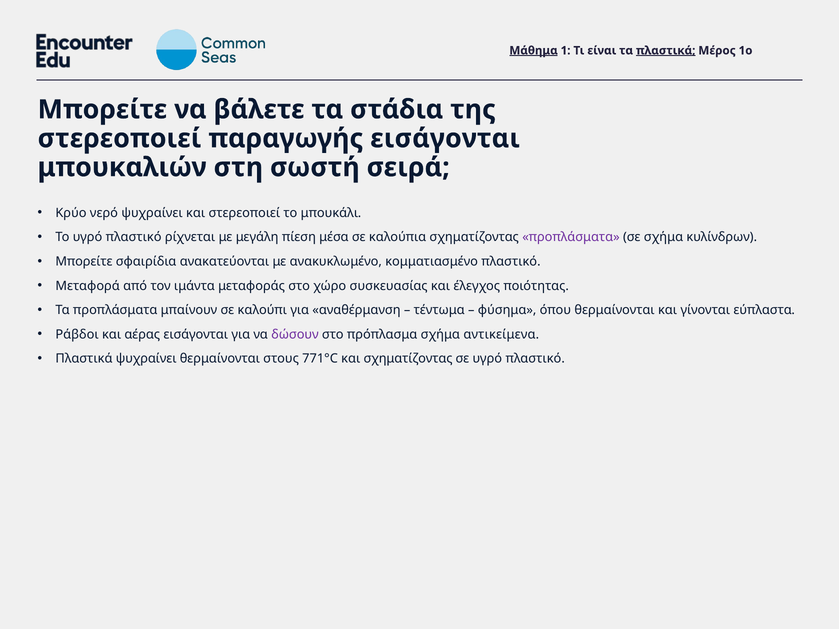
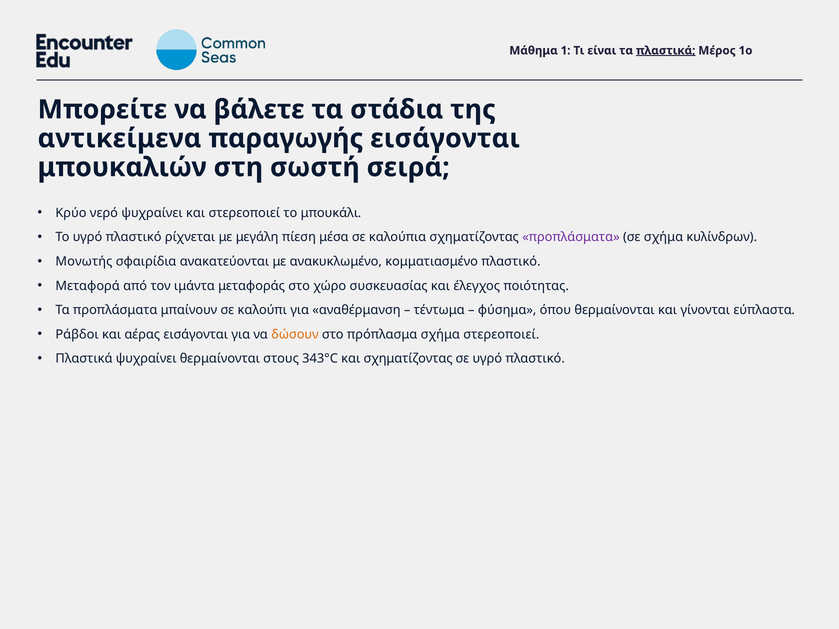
Μάθημα underline: present -> none (534, 51)
στερεοποιεί: στερεοποιεί -> αντικείμενα (119, 139)
Μπορείτε: Μπορείτε -> Μονωτής (84, 262)
δώσουν colour: purple -> orange (295, 334)
σχήμα αντικείμενα: αντικείμενα -> στερεοποιεί (501, 334)
771°C: 771°C -> 343°C (320, 359)
